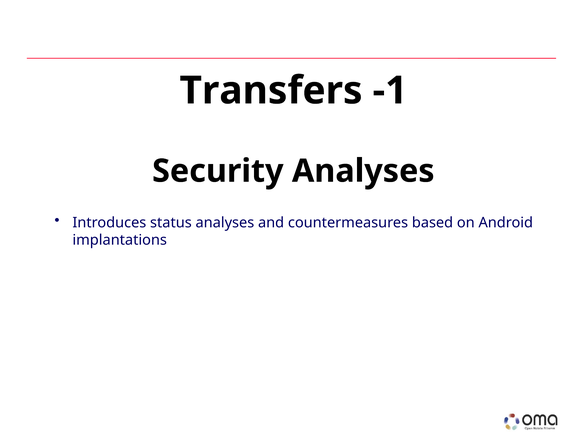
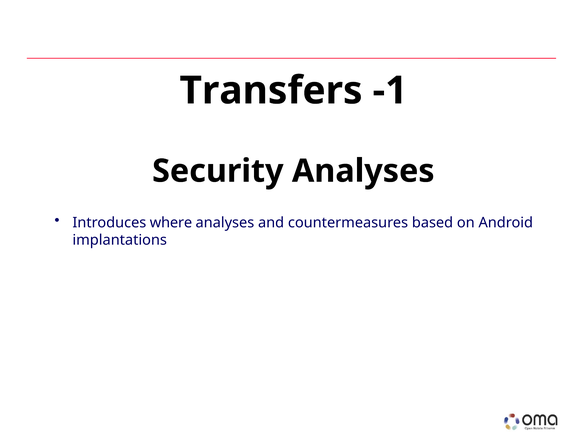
status: status -> where (171, 223)
